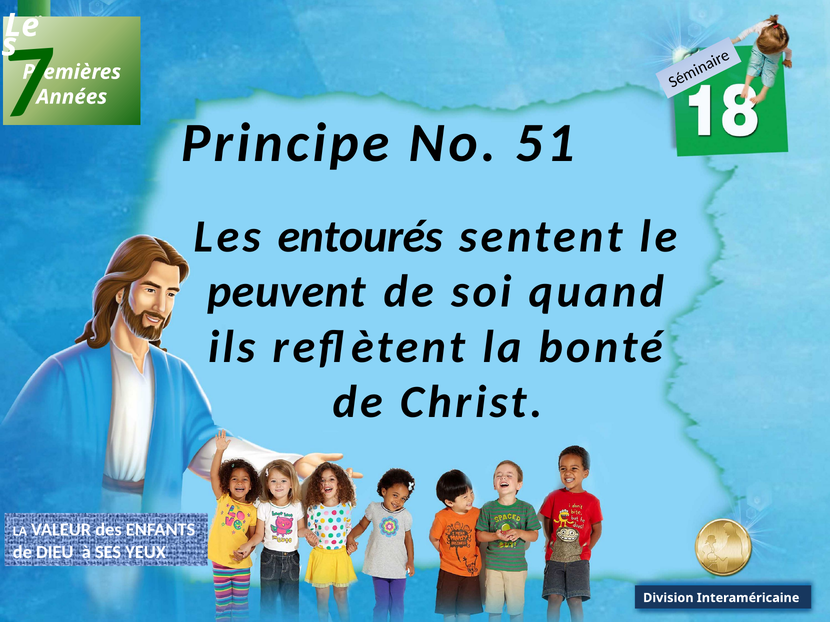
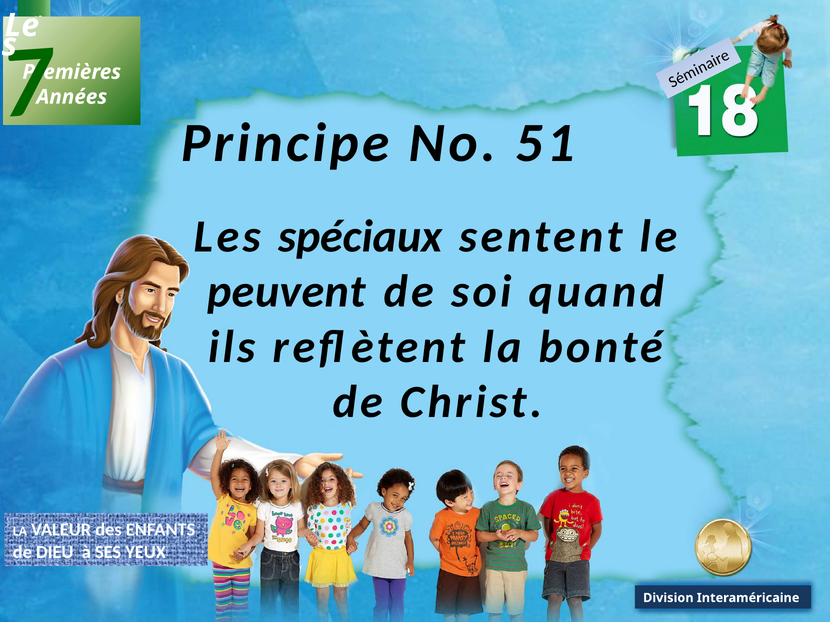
entourés: entourés -> spéciaux (360, 237)
